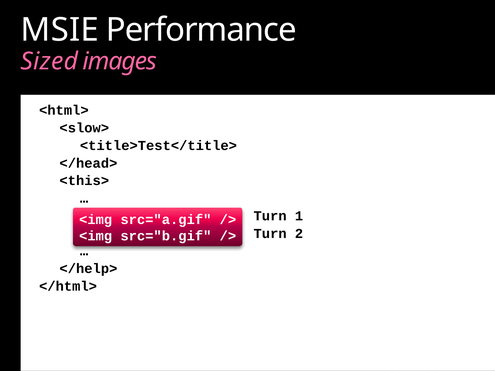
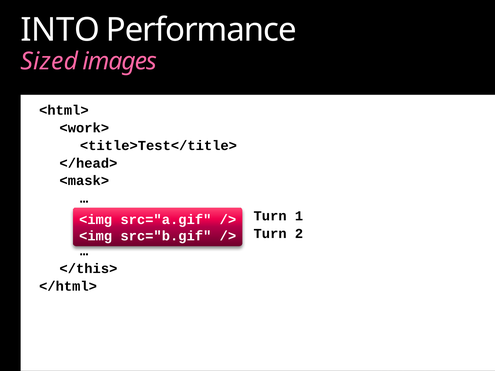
MSIE: MSIE -> INTO (60, 30)
<slow>: <slow> -> <work> (84, 128)
<this>: <this> -> <mask> (84, 181)
</help>: </help> -> </this> (88, 269)
